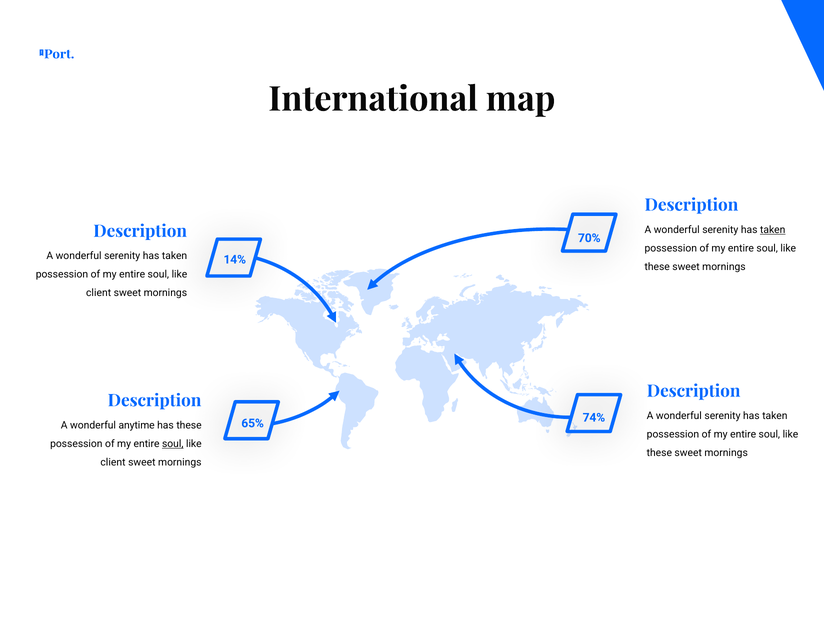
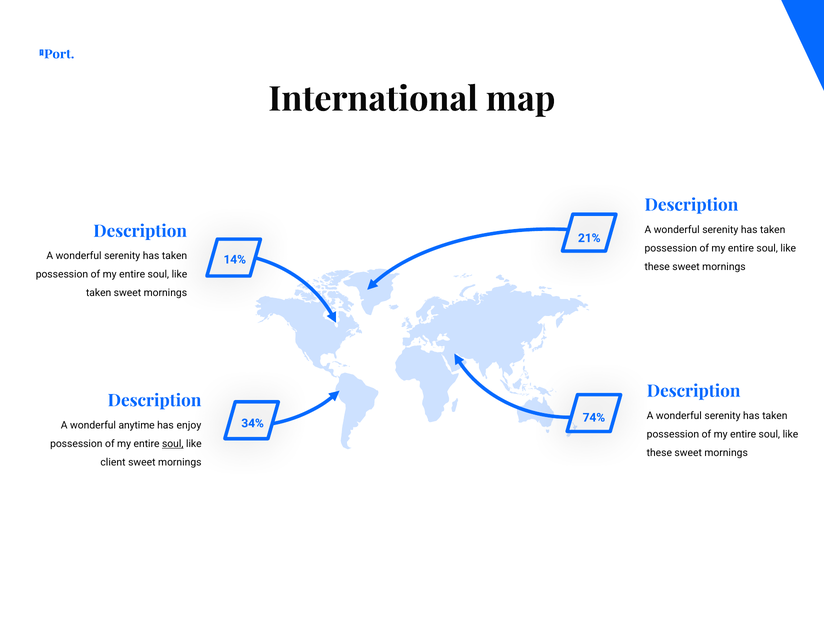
taken underline: present -> none (773, 230)
70%: 70% -> 21% (589, 238)
client: client -> taken (99, 293)
65%: 65% -> 34% (253, 423)
has these: these -> enjoy (189, 425)
